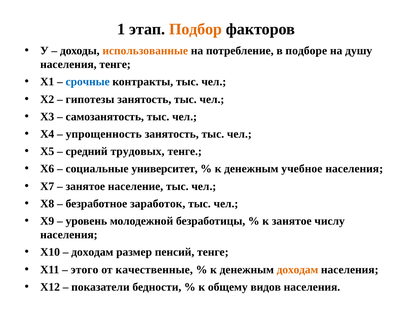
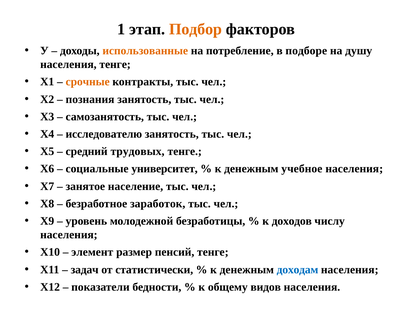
срочные colour: blue -> orange (88, 82)
гипотезы: гипотезы -> познания (90, 99)
упрощенность: упрощенность -> исследователю (104, 134)
к занятое: занятое -> доходов (292, 221)
доходам: доходам -> элемент (92, 252)
этого: этого -> задач (85, 270)
качественные: качественные -> статистически (154, 270)
доходам colour: orange -> blue (298, 270)
